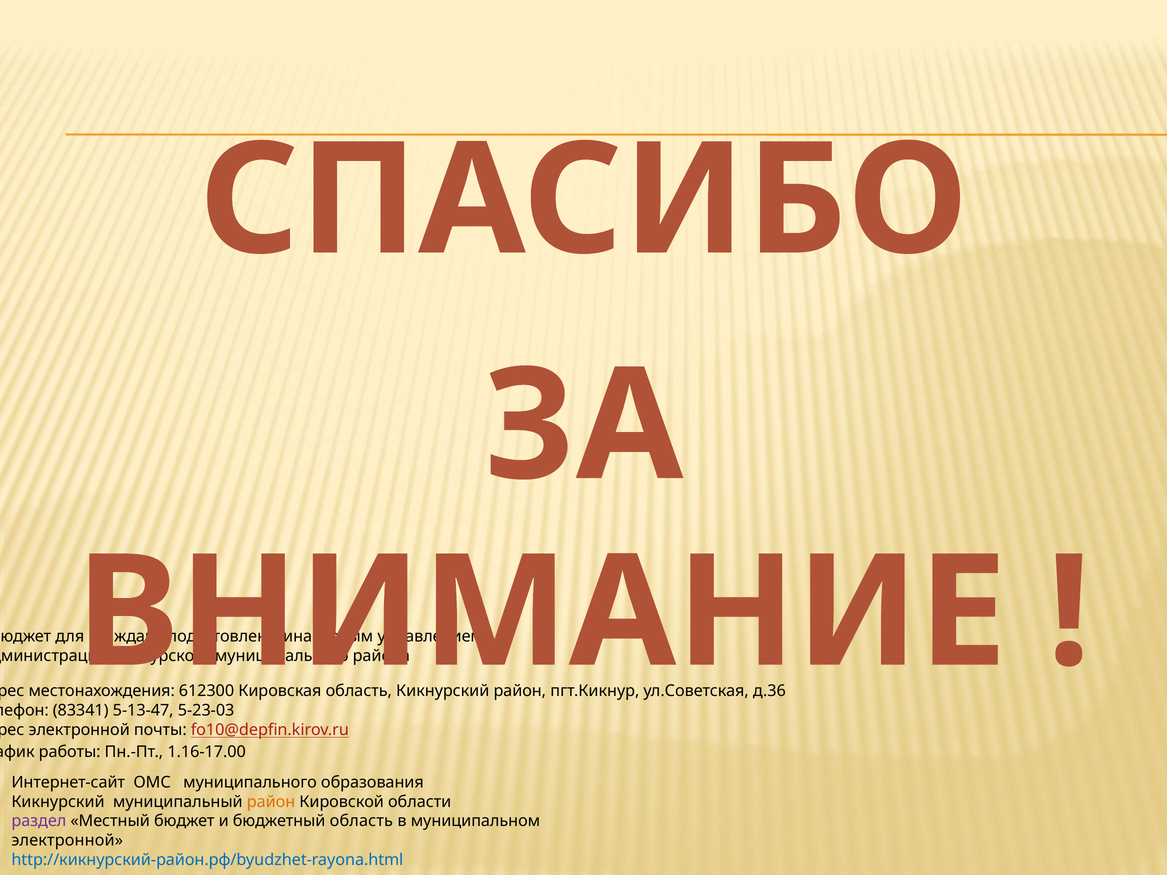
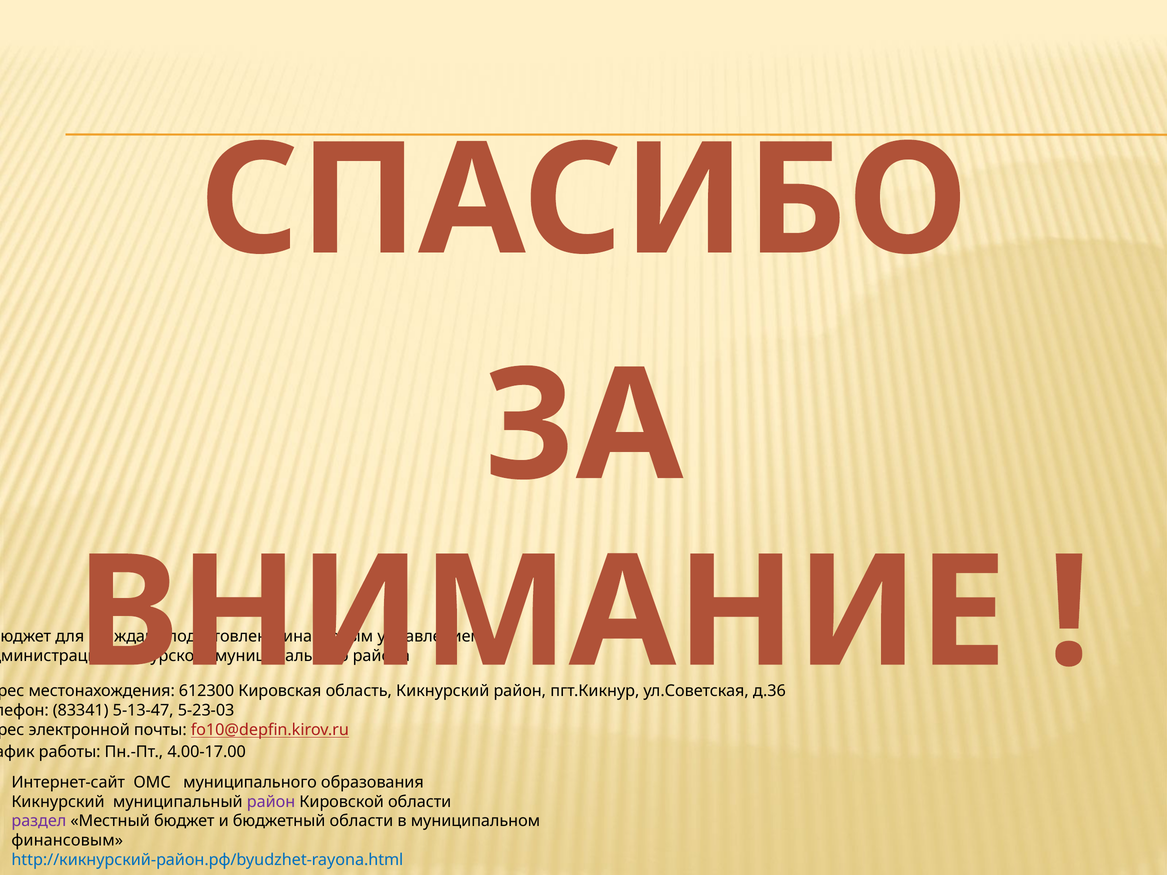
1.16-17.00: 1.16-17.00 -> 4.00-17.00 (207, 752)
район colour: orange -> purple (271, 802)
бюджетный область: область -> области (361, 821)
электронной: электронной -> финансовым (67, 841)
